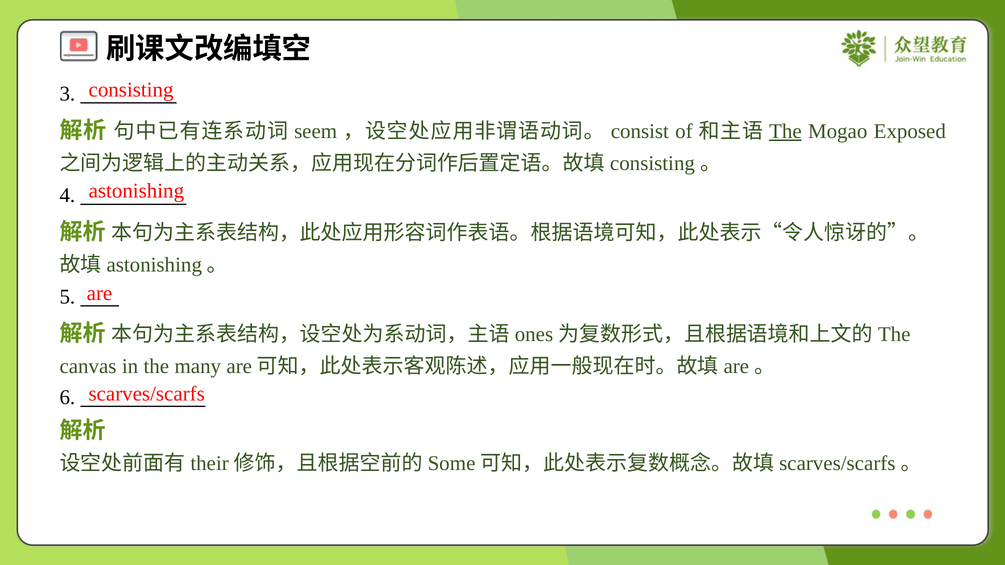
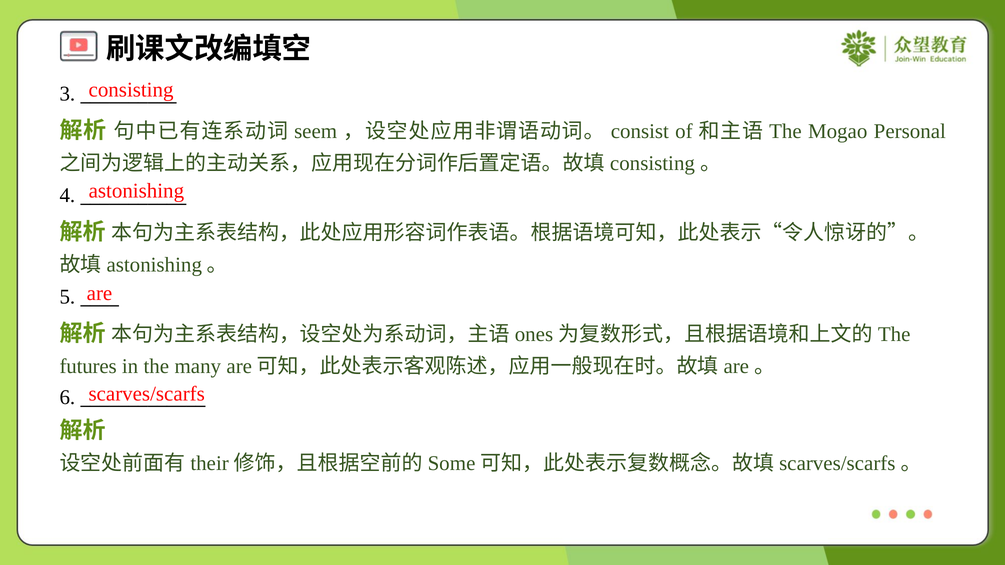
The underline: present -> none (785, 131)
Exposed: Exposed -> Personal (910, 131)
canvas: canvas -> futures (88, 366)
